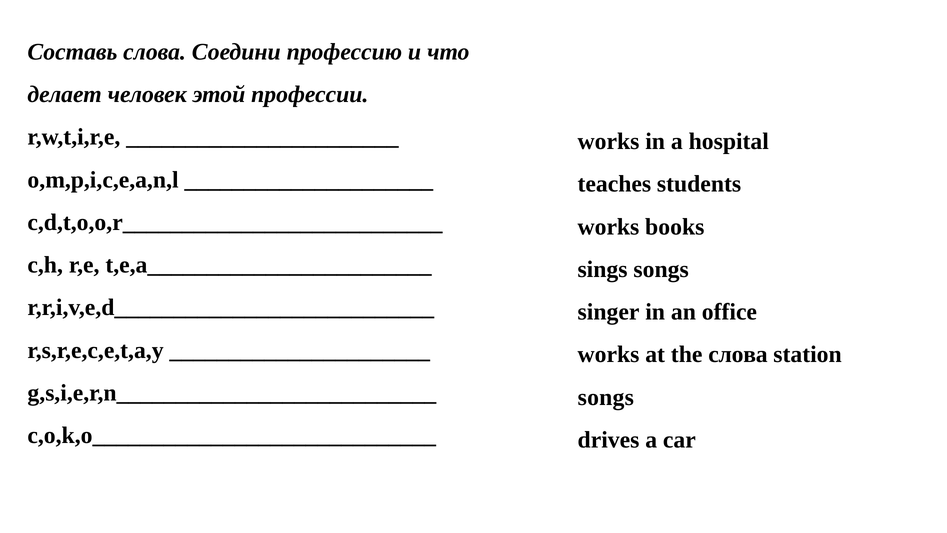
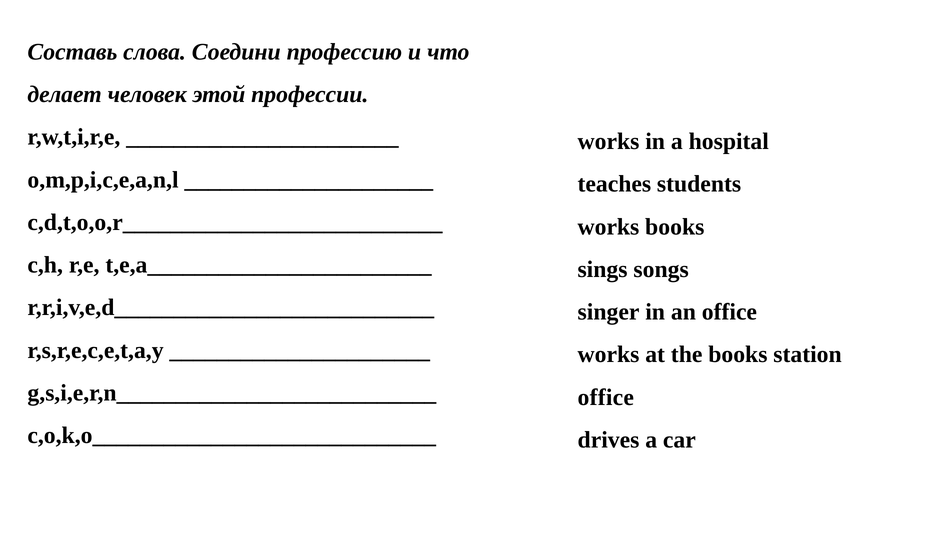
the слова: слова -> books (738, 354)
songs: songs -> office (606, 397)
